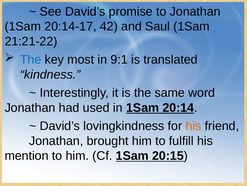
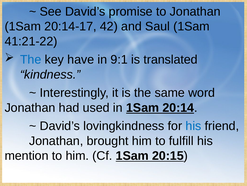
21:21-22: 21:21-22 -> 41:21-22 (31, 41)
most: most -> have (81, 59)
his colour: orange -> blue (193, 126)
